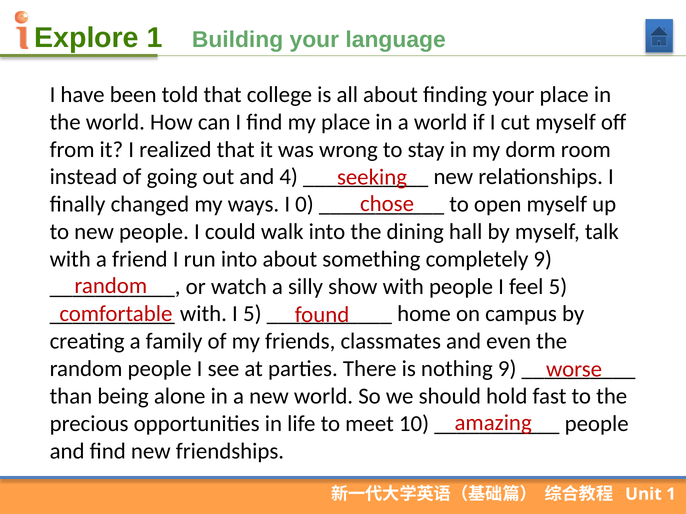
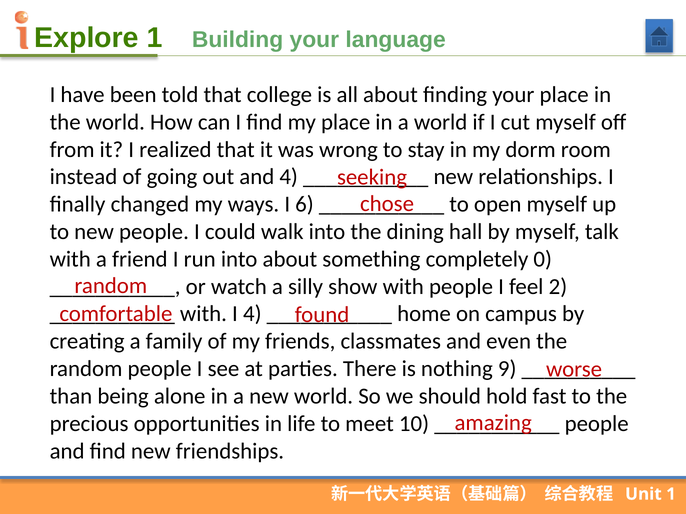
0: 0 -> 6 (304, 204)
completely 9: 9 -> 0 (543, 259)
feel 5: 5 -> 2 (558, 287)
I 5: 5 -> 4 (252, 314)
